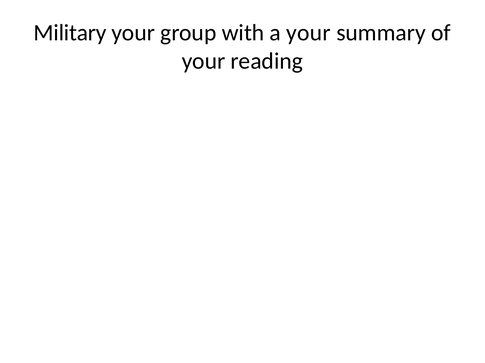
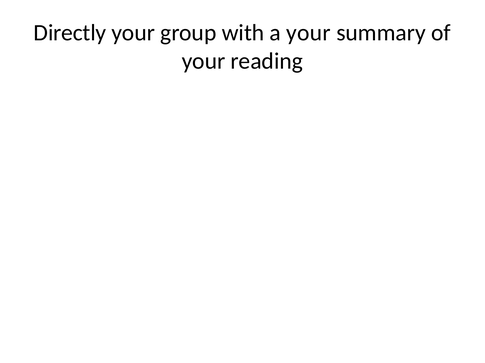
Military: Military -> Directly (70, 33)
